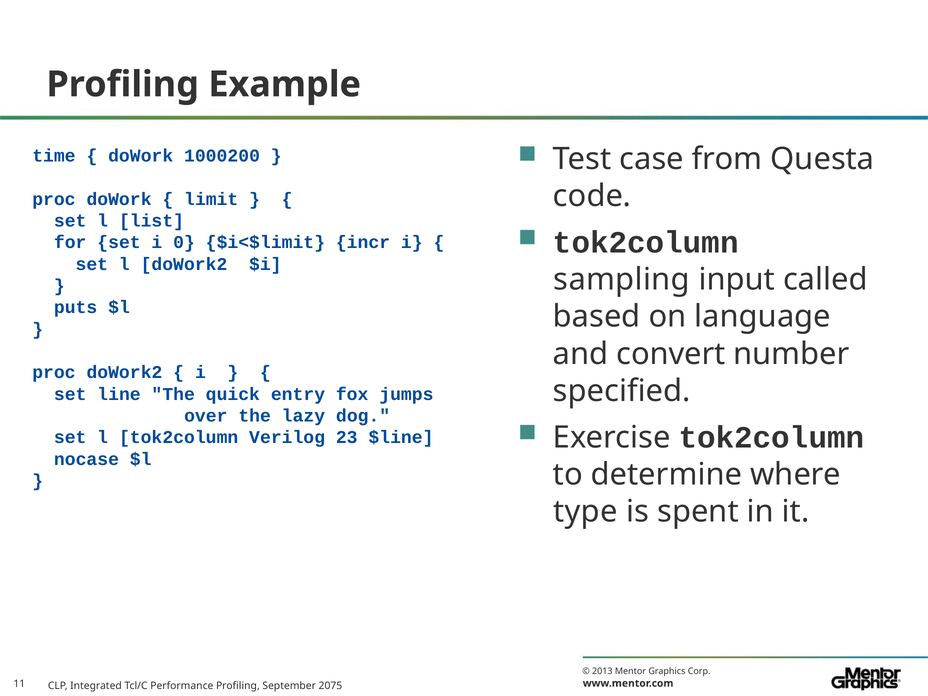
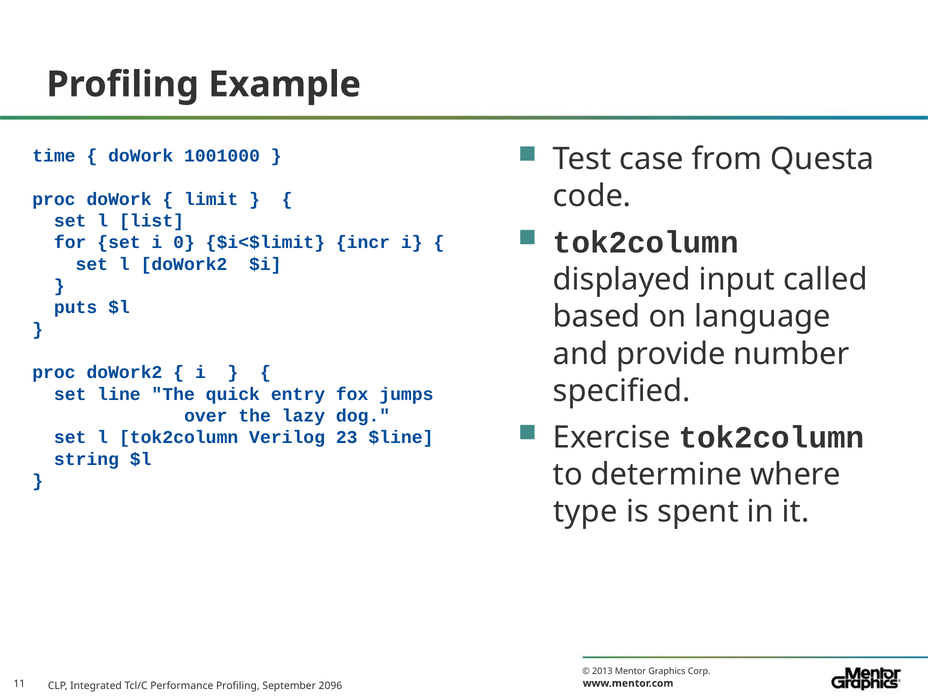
1000200: 1000200 -> 1001000 (222, 156)
sampling: sampling -> displayed (622, 280)
convert: convert -> provide (671, 354)
nocase: nocase -> string (86, 459)
2075: 2075 -> 2096 (330, 686)
